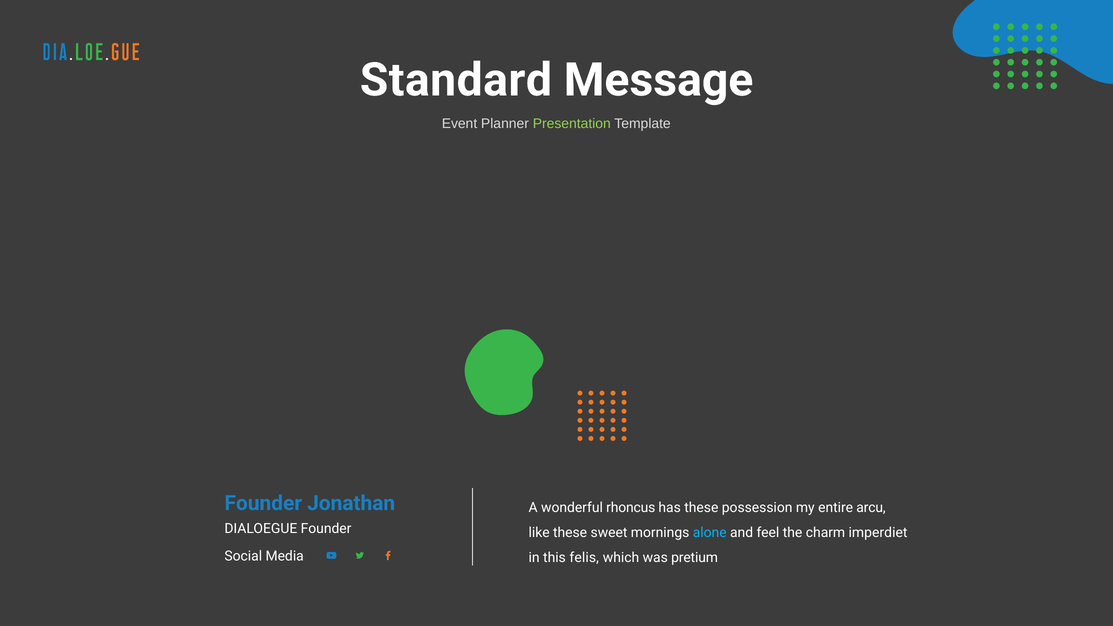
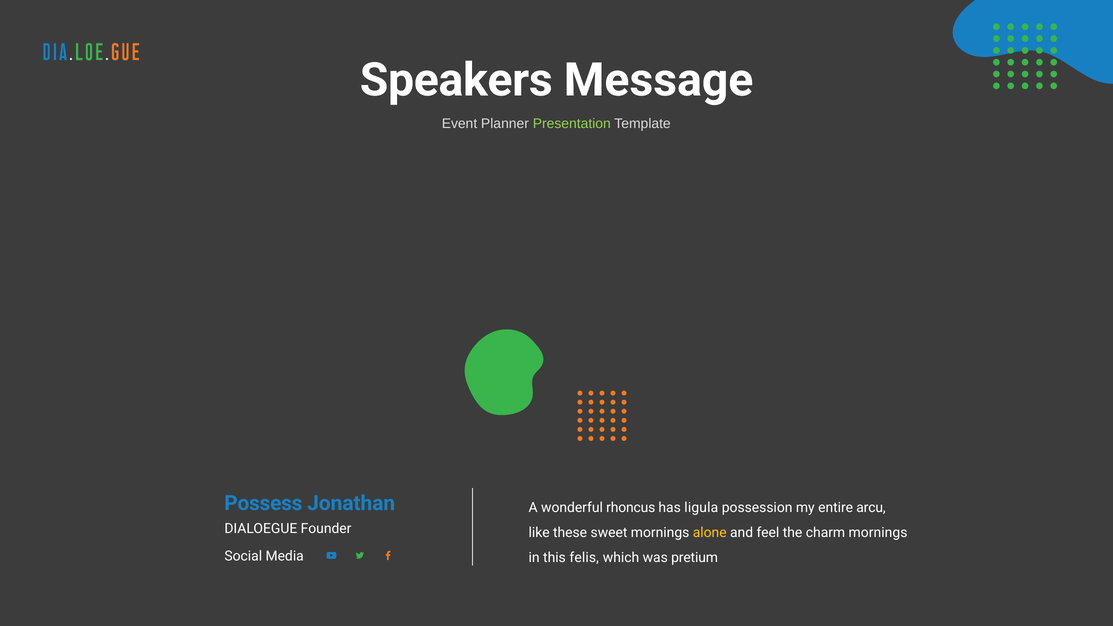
Standard: Standard -> Speakers (456, 80)
Founder: Founder -> Possess (263, 503)
has these: these -> ligula (701, 508)
alone colour: light blue -> yellow (710, 533)
charm imperdiet: imperdiet -> mornings (878, 533)
